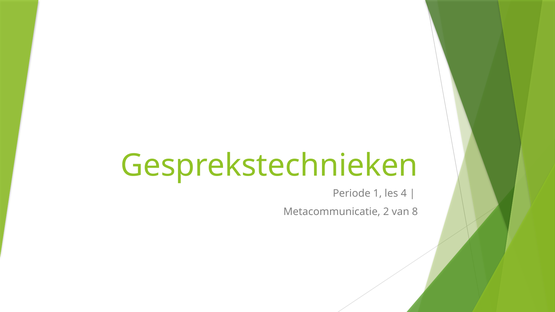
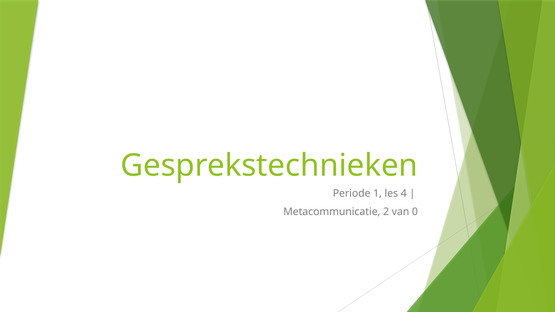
8: 8 -> 0 (415, 212)
